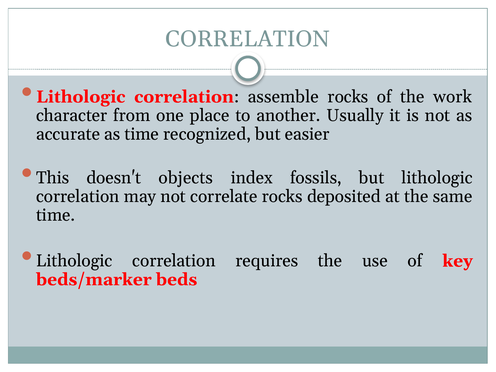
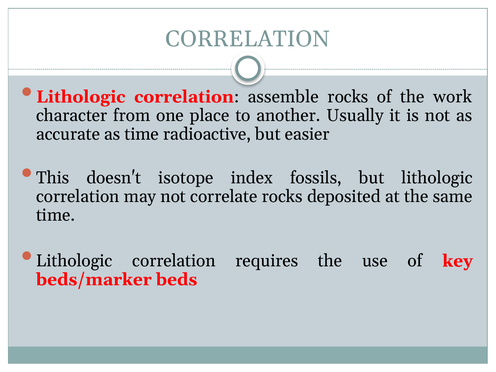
recognized: recognized -> radioactive (207, 134)
objects: objects -> isotope (186, 178)
